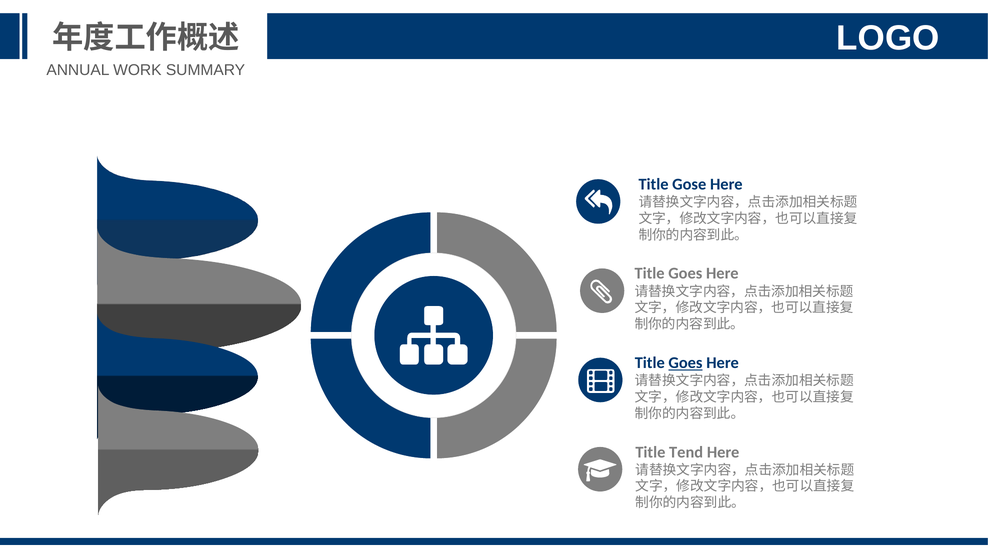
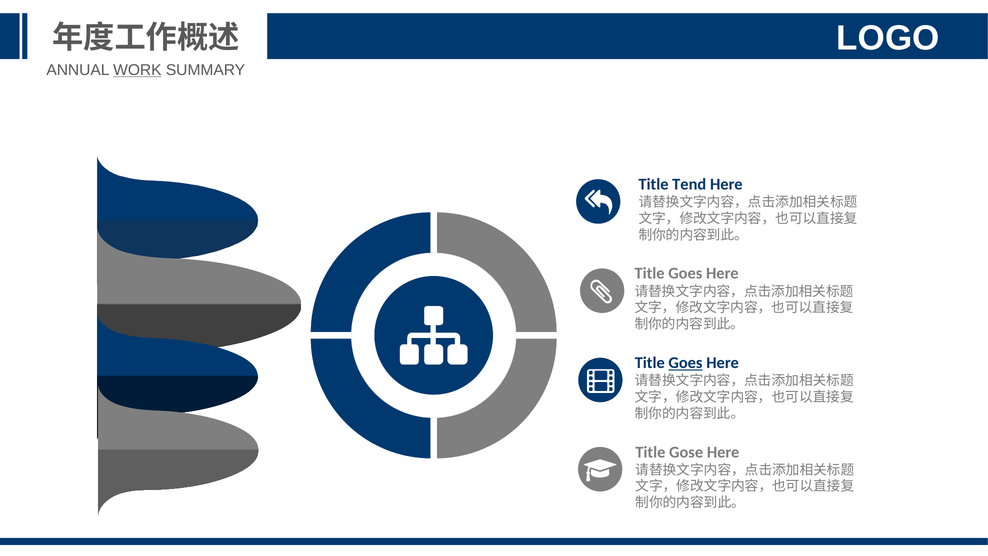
WORK underline: none -> present (137, 70)
Gose: Gose -> Tend (689, 184)
Tend: Tend -> Gose (686, 452)
